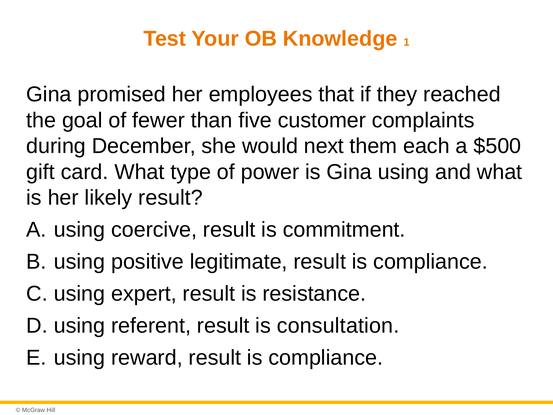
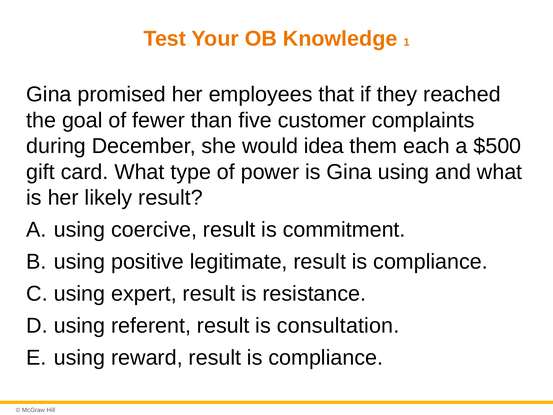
next: next -> idea (324, 146)
